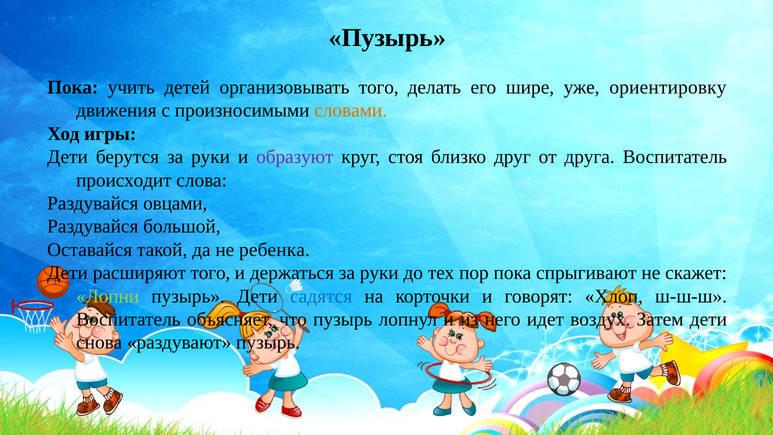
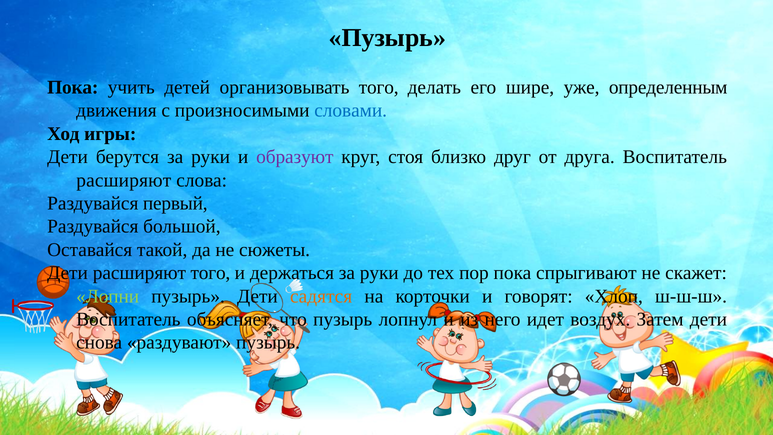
ориентировку: ориентировку -> определенным (668, 87)
словами colour: orange -> blue (351, 111)
происходит: происходит -> расширяют (124, 180)
овцами: овцами -> первый (175, 203)
ребенка: ребенка -> сюжеты (275, 250)
садятся colour: blue -> orange (321, 296)
